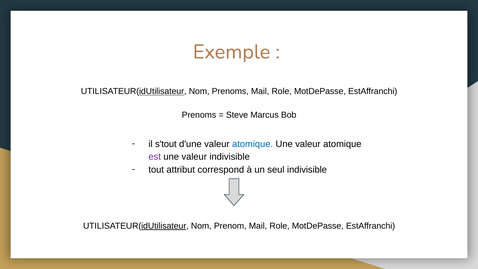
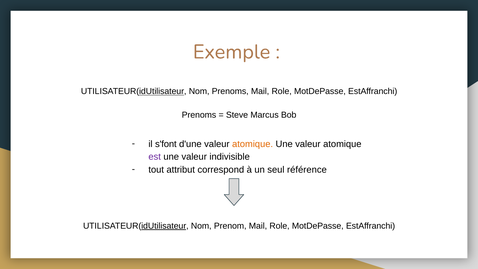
s'tout: s'tout -> s'font (166, 144)
atomique colour: blue -> orange (253, 144)
seul indivisible: indivisible -> référence (307, 170)
